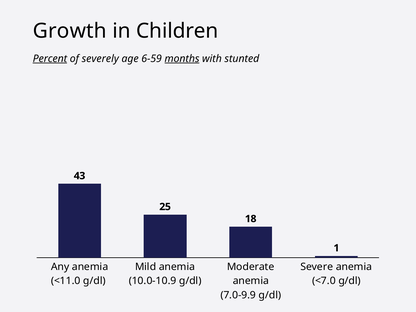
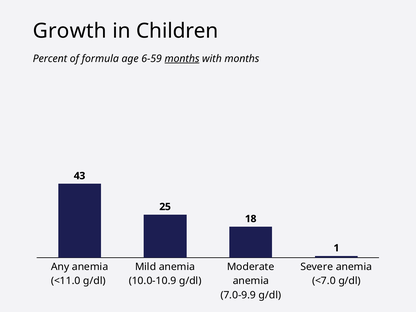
Percent underline: present -> none (50, 59)
severely: severely -> formula (100, 59)
with stunted: stunted -> months (242, 59)
